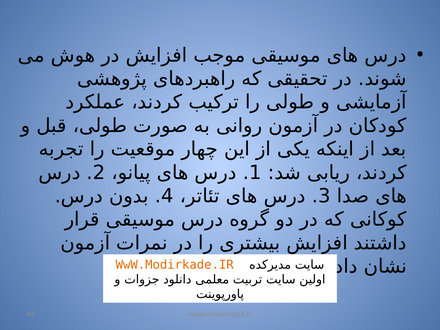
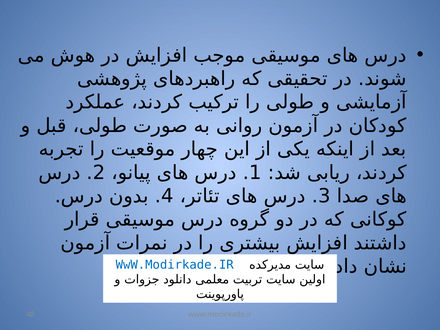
WwW.Modirkade.IR colour: orange -> blue (175, 265)
